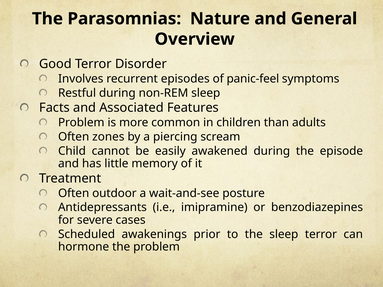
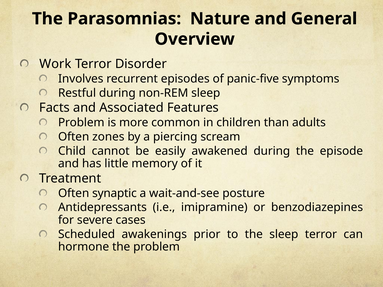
Good: Good -> Work (55, 64)
panic-feel: panic-feel -> panic-five (253, 79)
outdoor: outdoor -> synaptic (114, 193)
